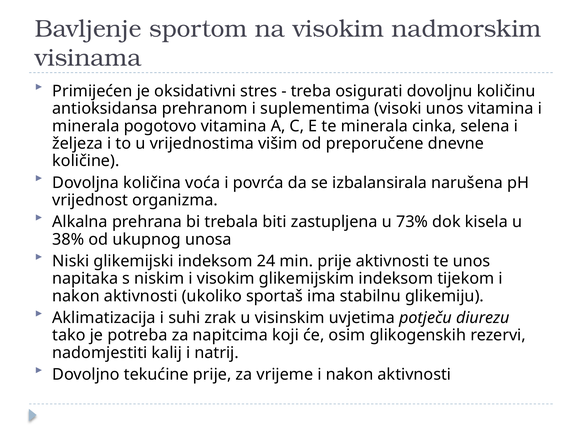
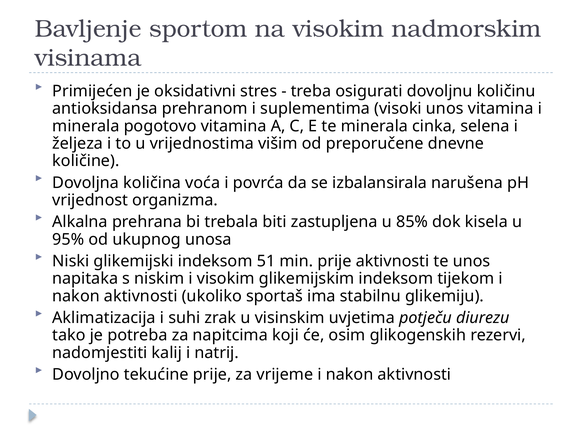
73%: 73% -> 85% (412, 222)
38%: 38% -> 95% (68, 240)
24: 24 -> 51 (266, 262)
